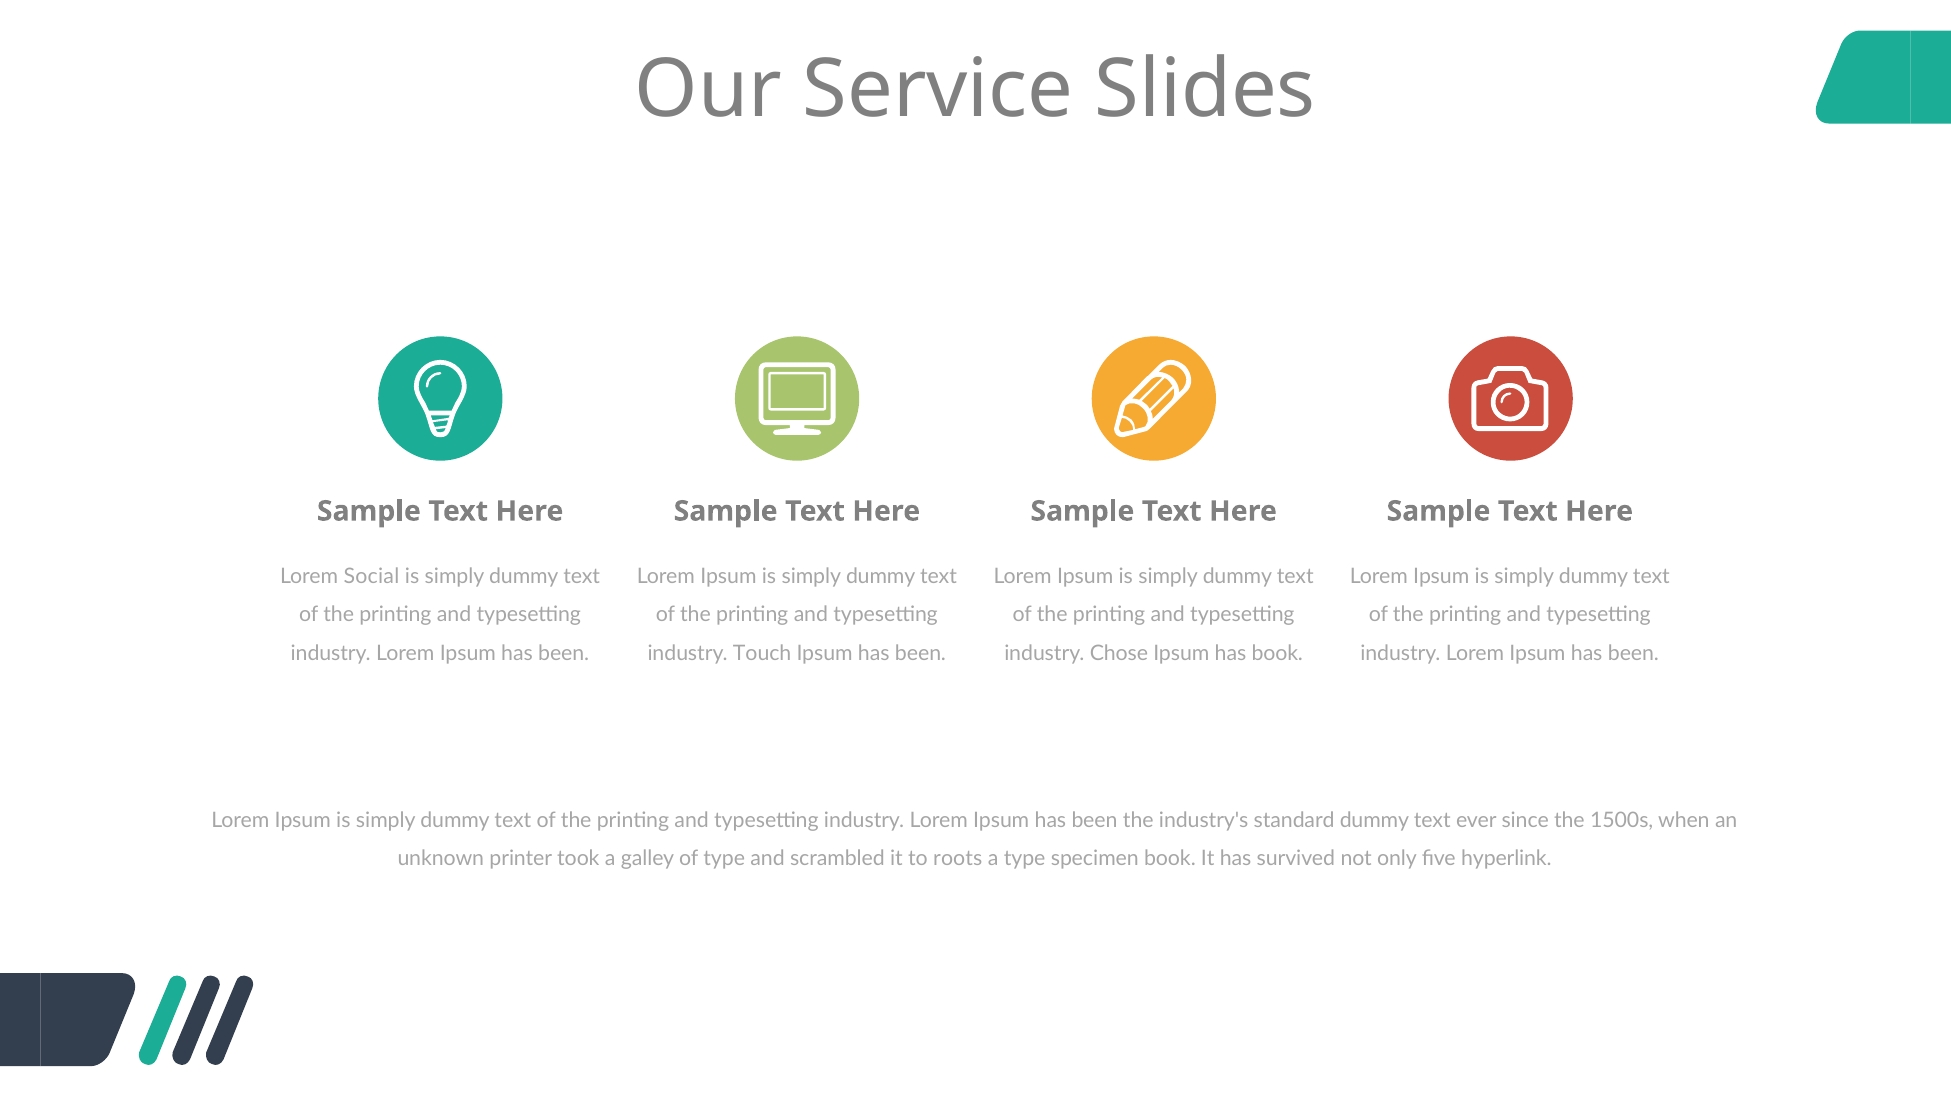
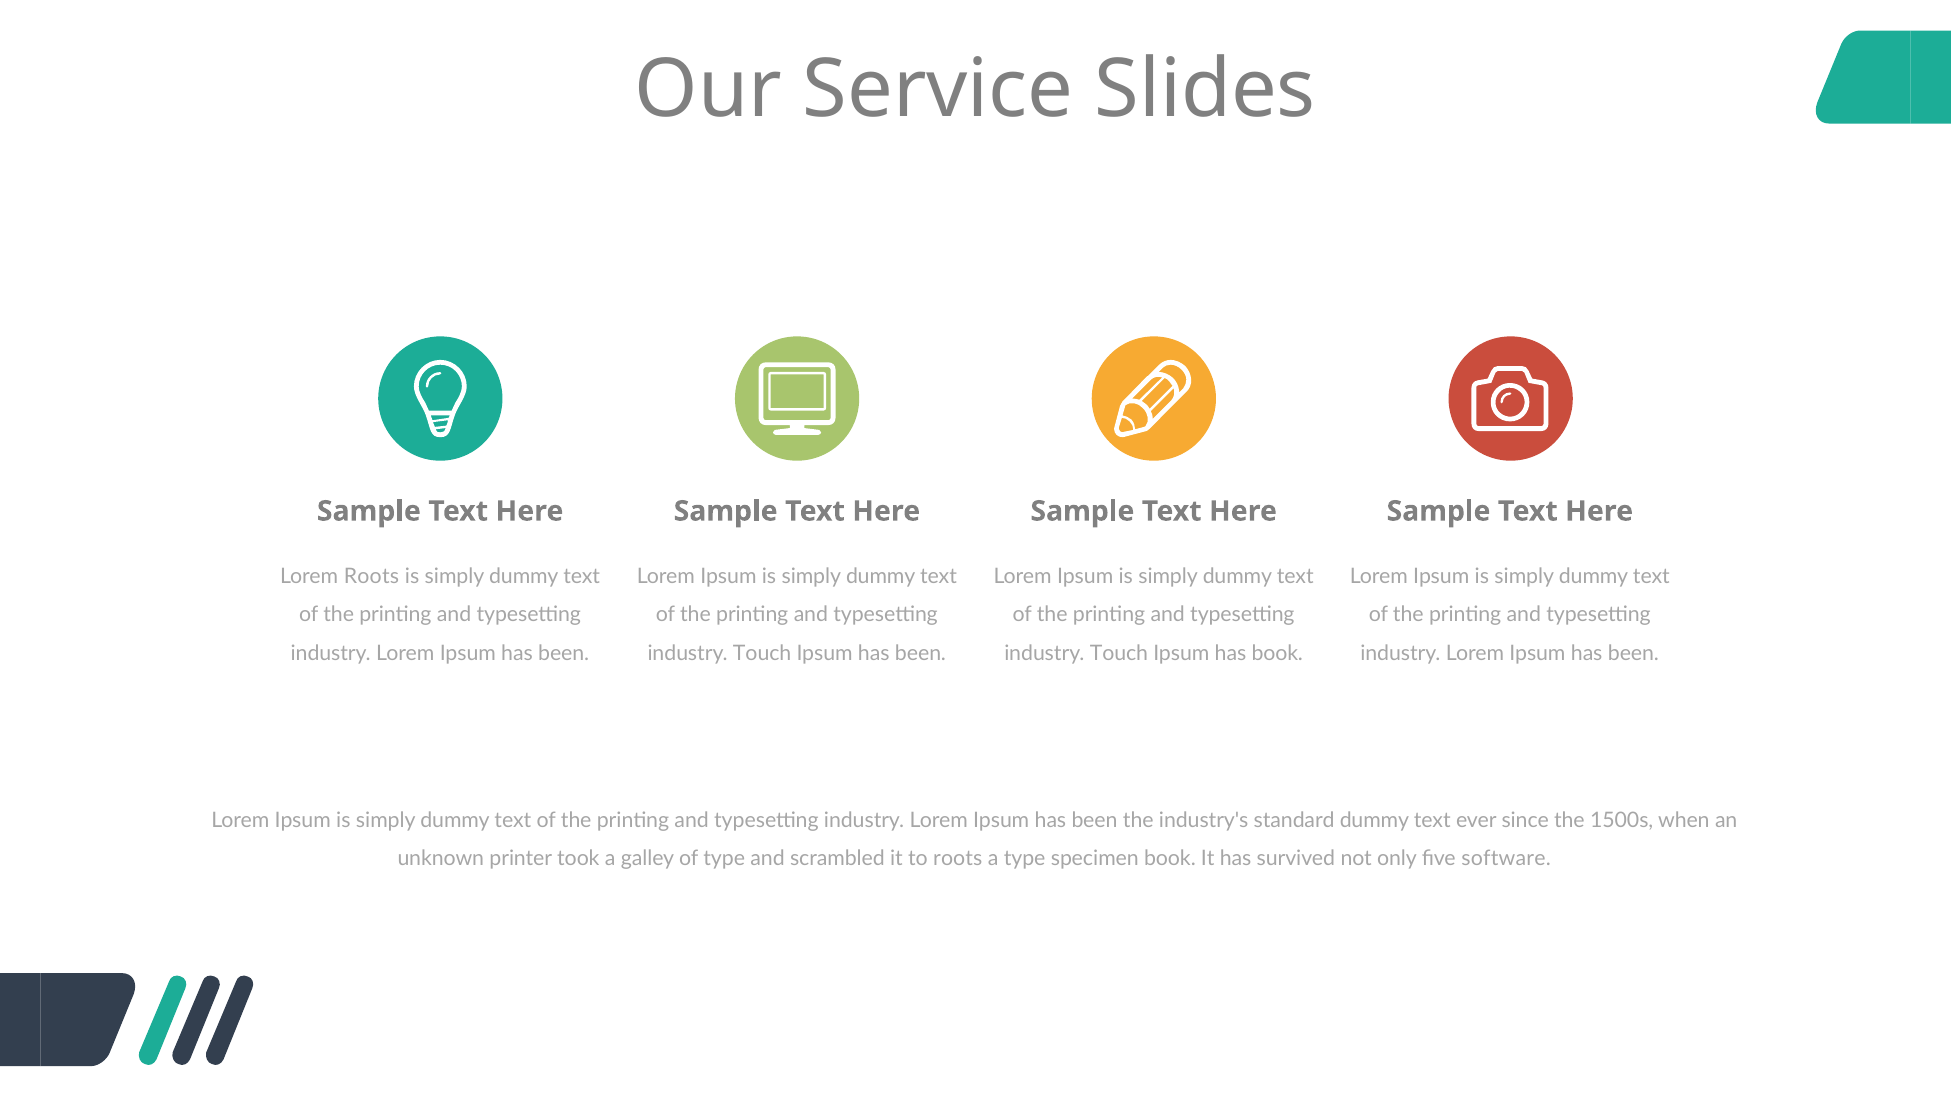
Lorem Social: Social -> Roots (371, 576)
Chose: Chose -> Touch (1119, 653)
hyperlink: hyperlink -> software (1506, 858)
